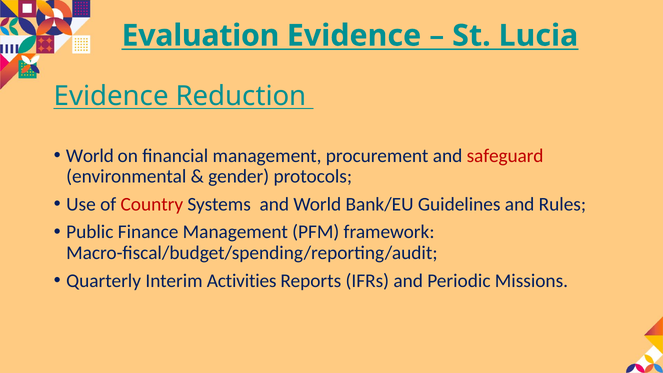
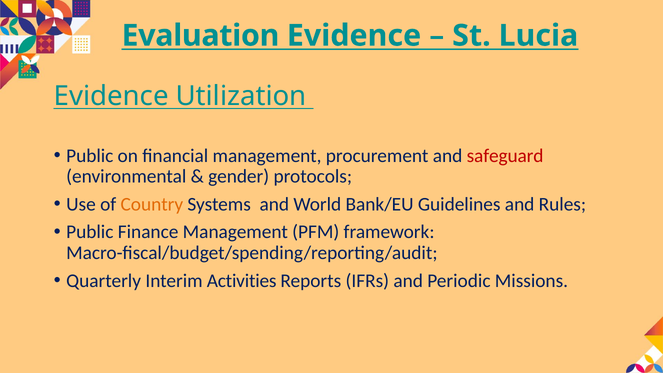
Reduction: Reduction -> Utilization (241, 96)
World: World -> Public (90, 156)
Country colour: red -> orange (152, 204)
